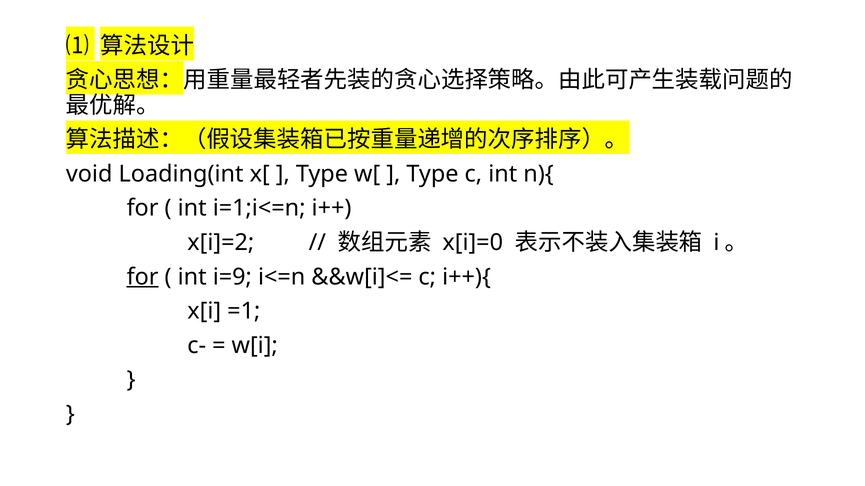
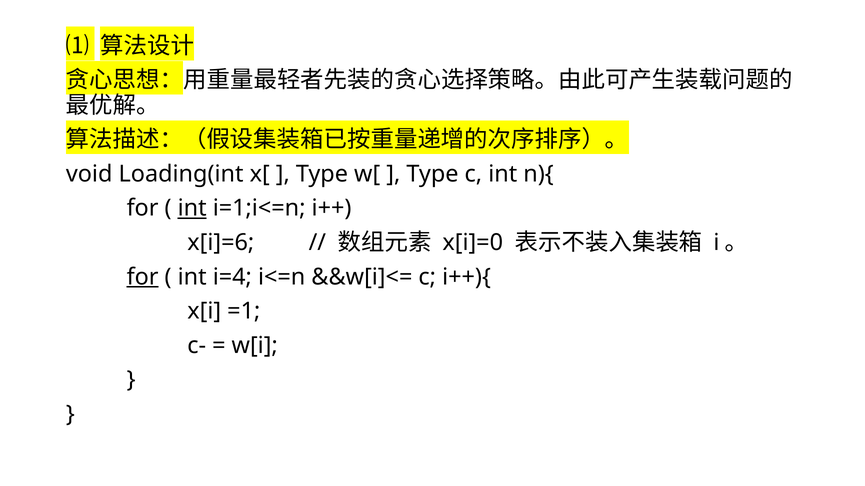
int underline: none -> present (192, 209)
x[i]=2: x[i]=2 -> x[i]=6 (221, 243)
i=9: i=9 -> i=4 (232, 277)
